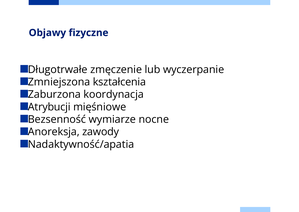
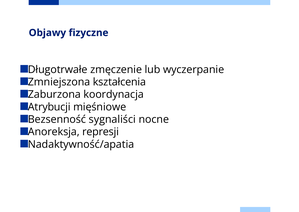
wymiarze: wymiarze -> sygnaliści (112, 119)
zawody: zawody -> represji (101, 132)
